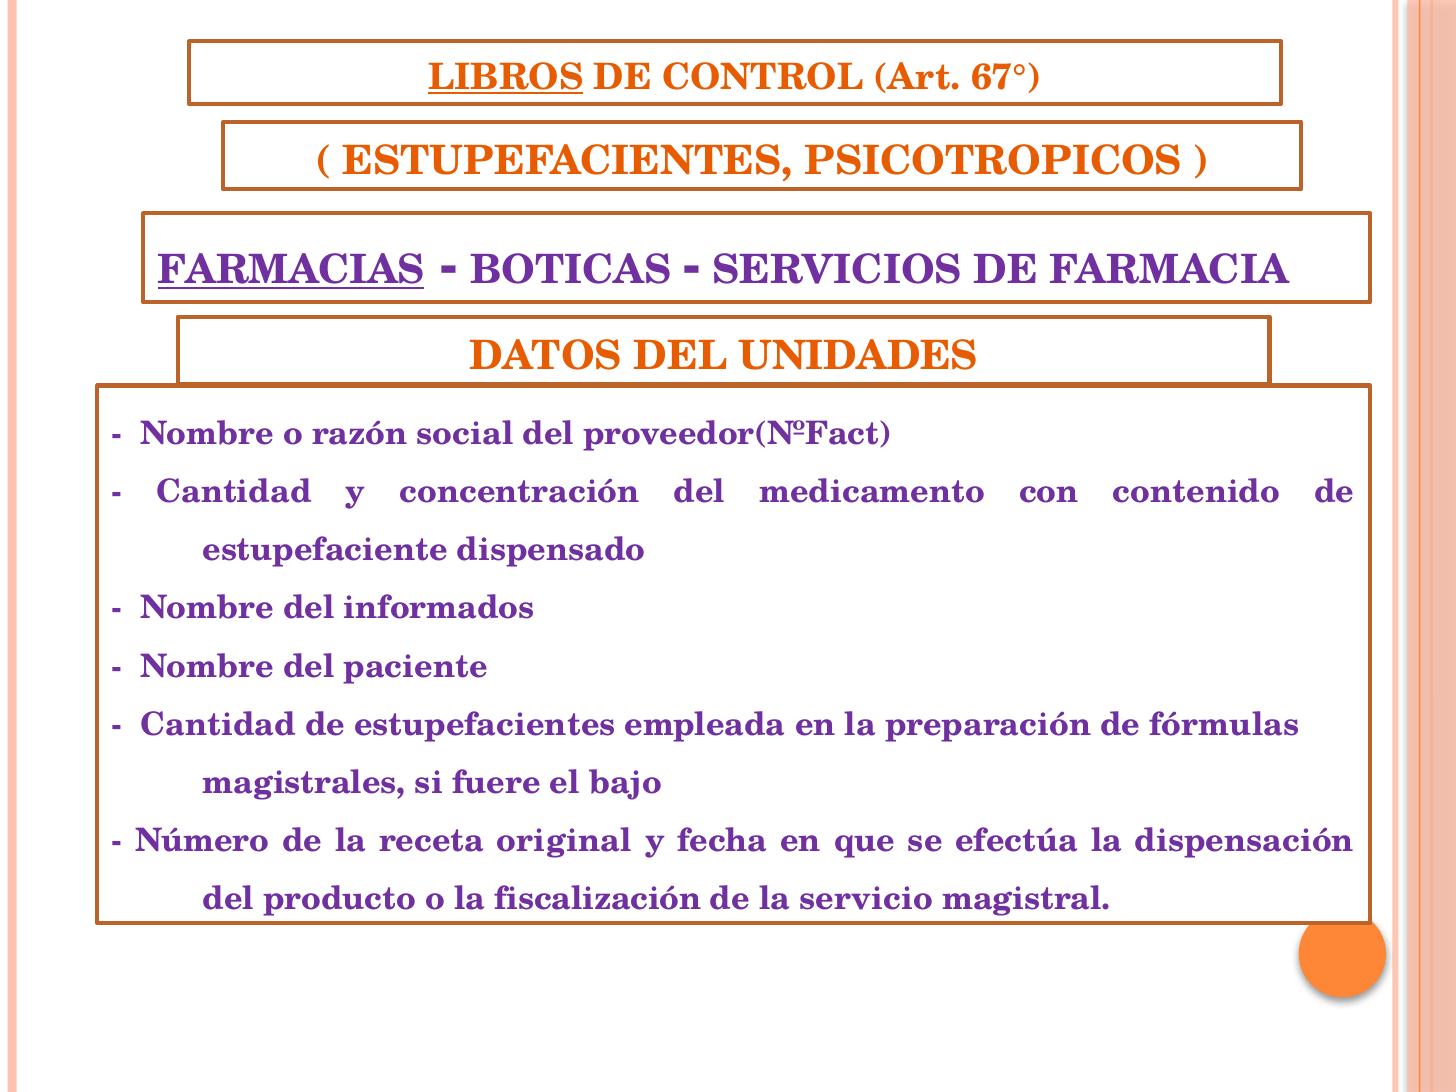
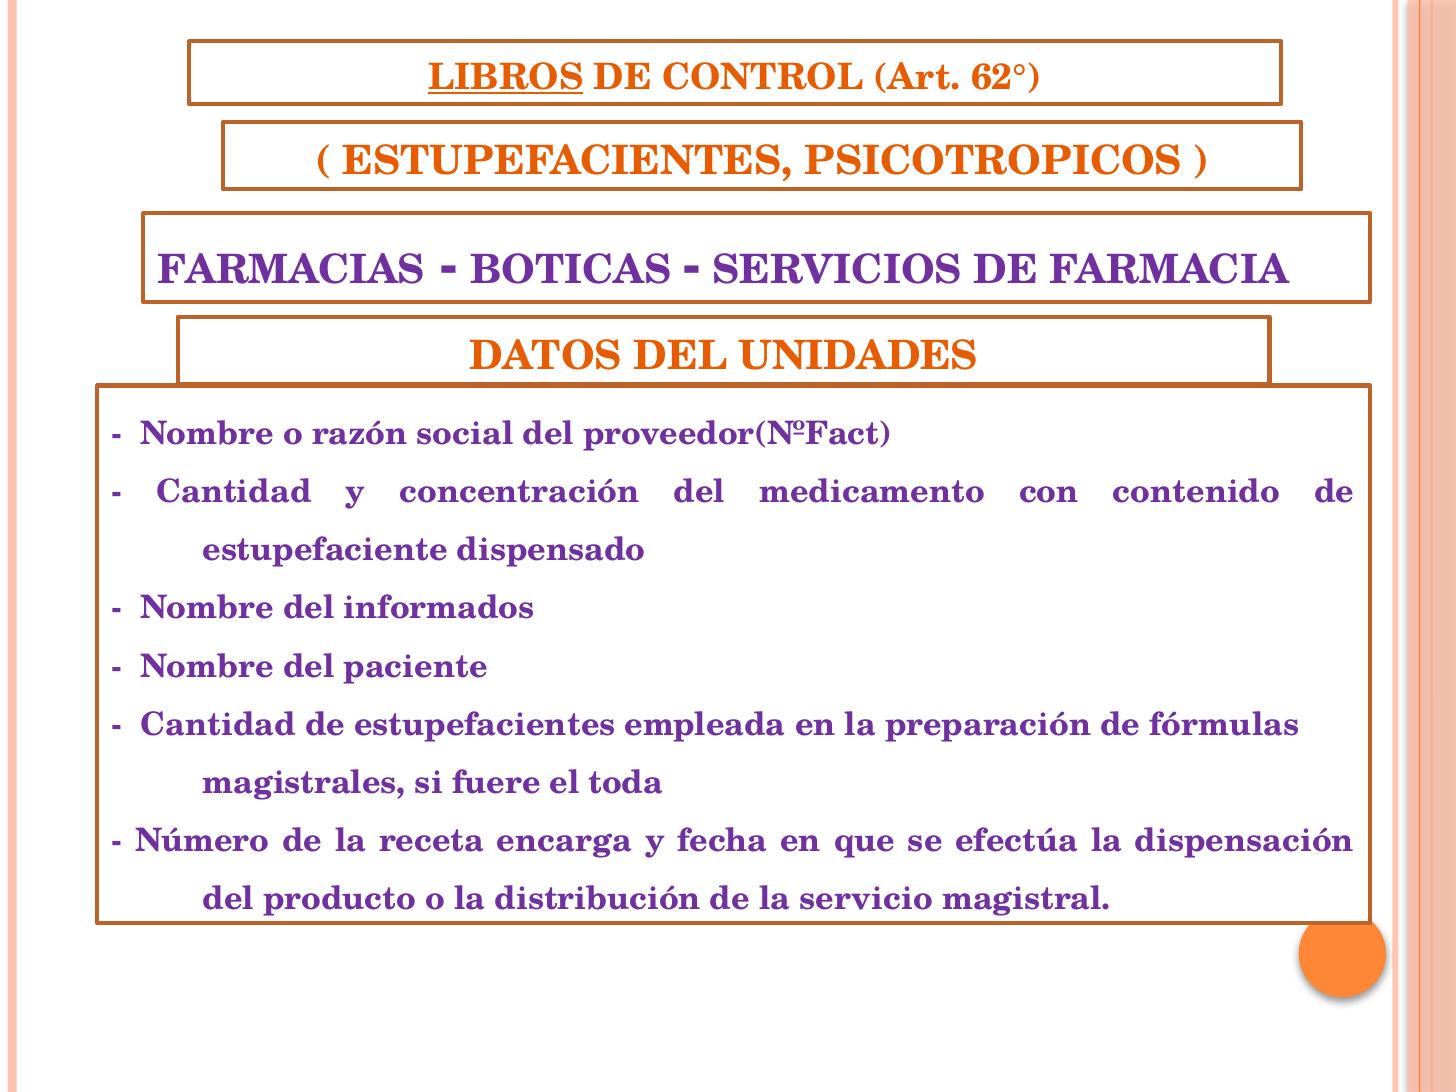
67°: 67° -> 62° (1006, 77)
FARMACIAS underline: present -> none (291, 271)
bajo: bajo -> toda (626, 783)
original: original -> encarga (565, 841)
fiscalización: fiscalización -> distribución (598, 899)
